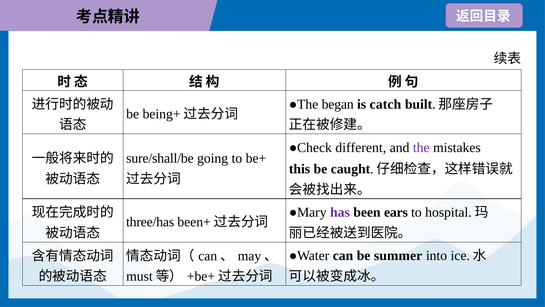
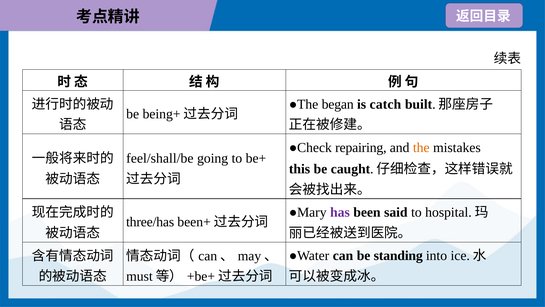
different: different -> repairing (361, 147)
the colour: purple -> orange (421, 147)
sure/shall/be: sure/shall/be -> feel/shall/be (160, 158)
ears: ears -> said (396, 212)
summer: summer -> standing (398, 255)
